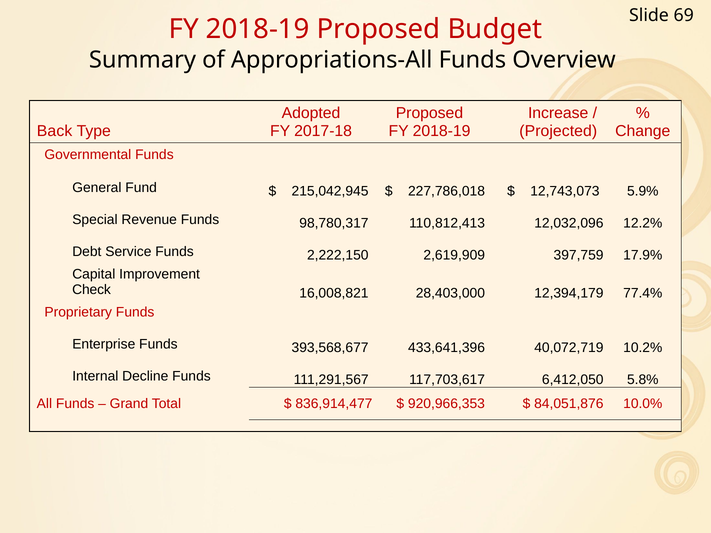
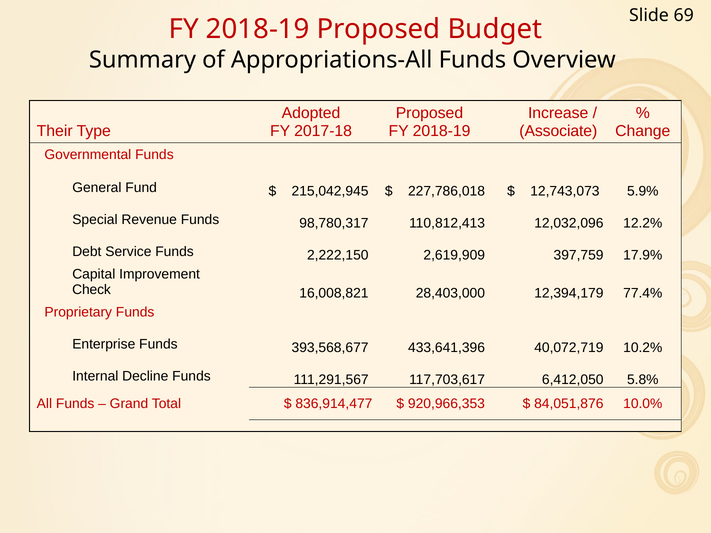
Back: Back -> Their (55, 131)
Projected: Projected -> Associate (558, 131)
